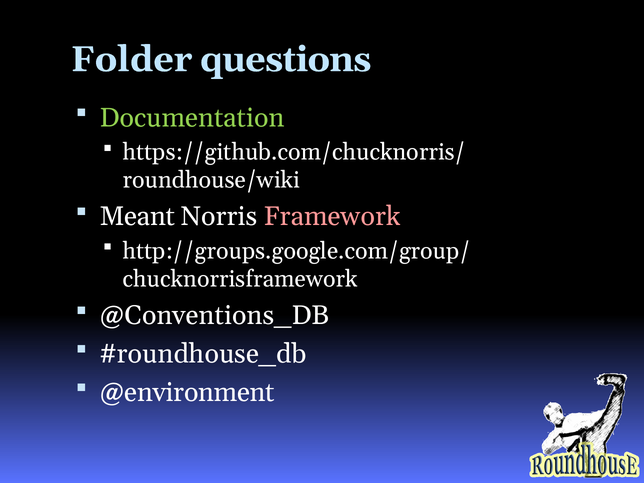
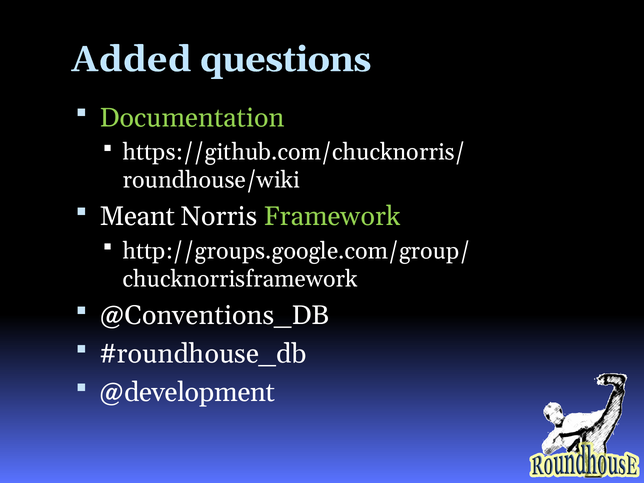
Folder: Folder -> Added (131, 59)
Framework colour: pink -> light green (332, 217)
@environment: @environment -> @development (187, 392)
